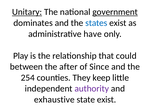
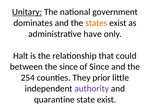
government underline: present -> none (115, 12)
states colour: blue -> orange (96, 23)
Play: Play -> Halt (21, 56)
the after: after -> since (69, 67)
keep: keep -> prior (101, 78)
exhaustive: exhaustive -> quarantine (54, 100)
